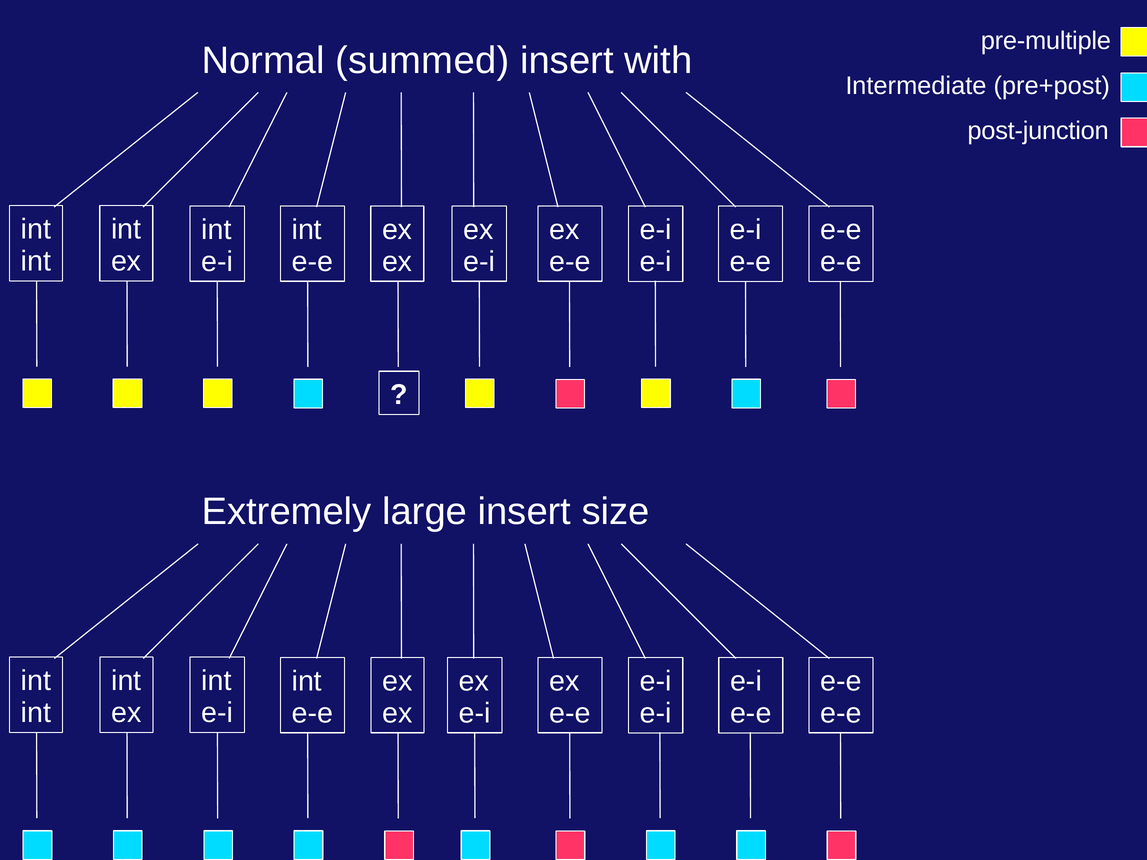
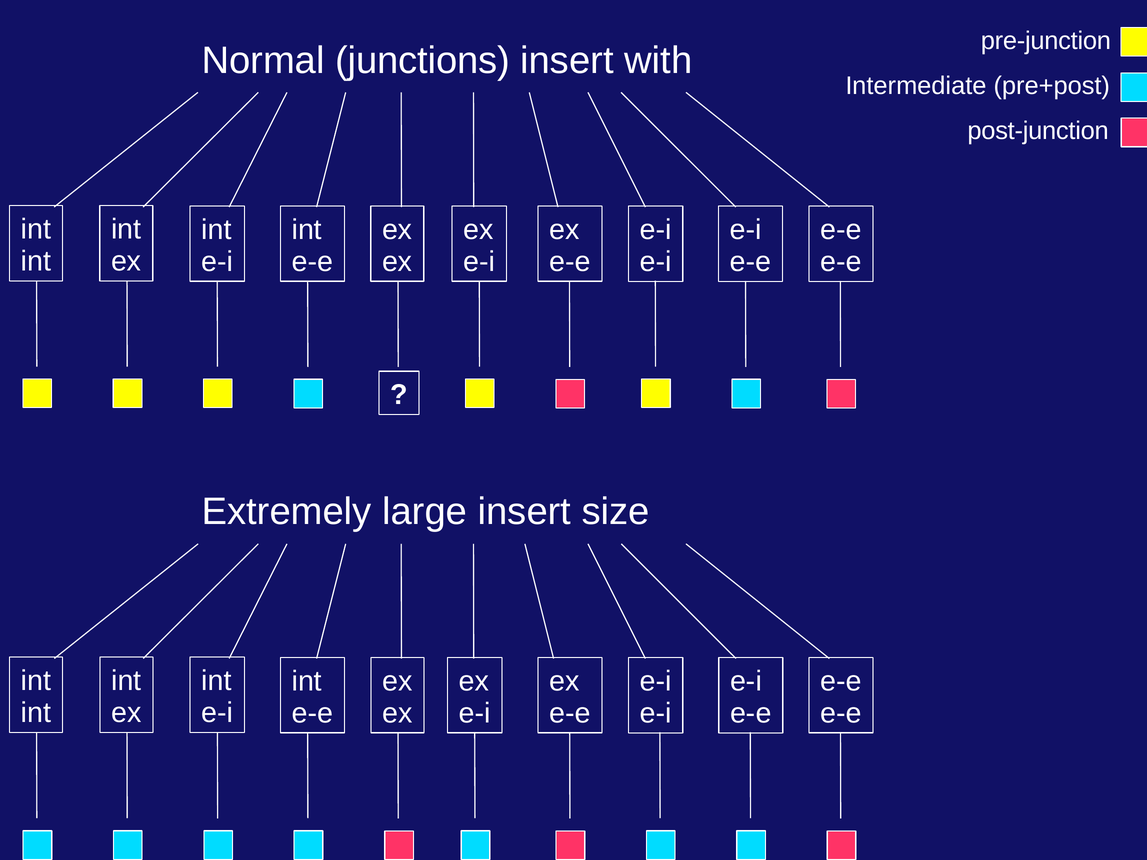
pre-multiple: pre-multiple -> pre-junction (1046, 41)
summed: summed -> junctions (423, 60)
